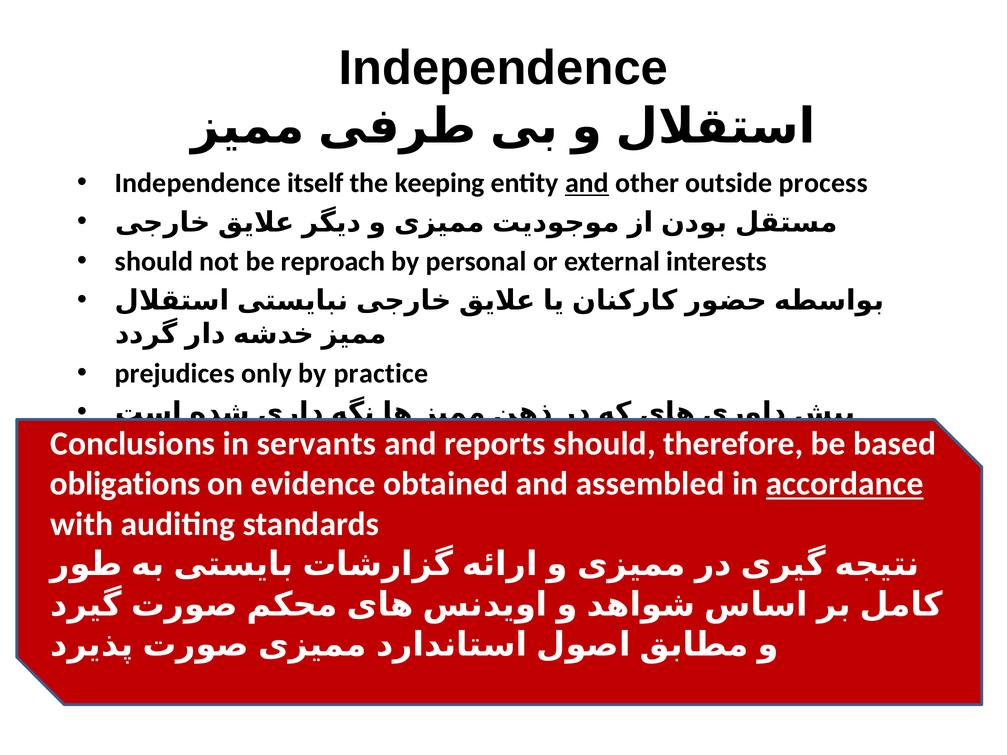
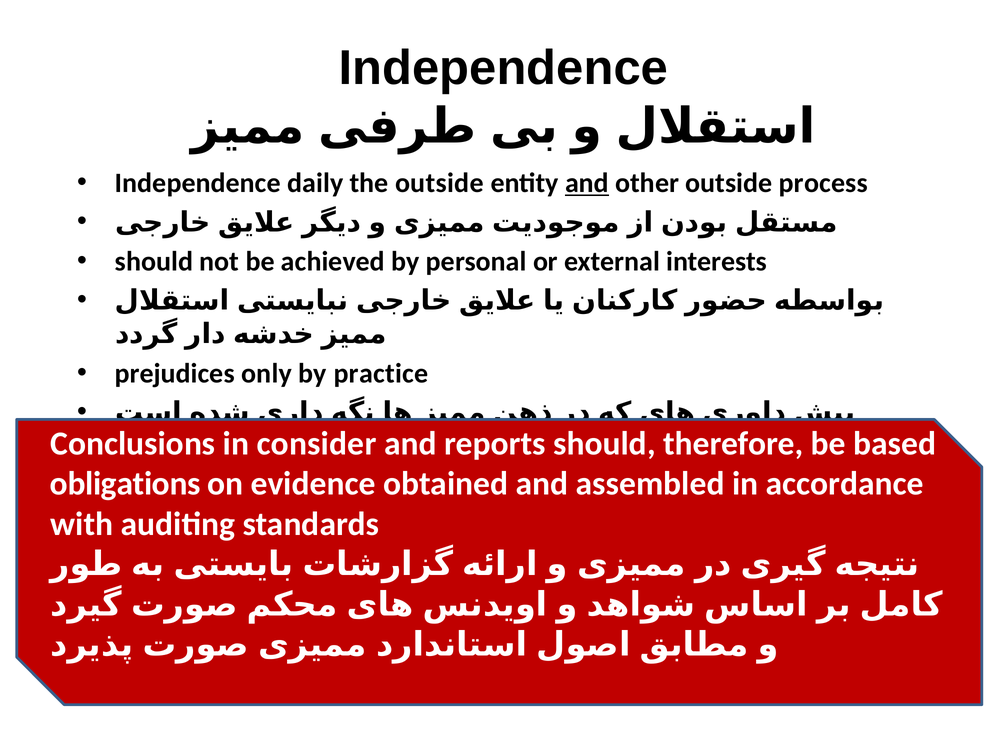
itself: itself -> daily (315, 183)
the keeping: keeping -> outside (439, 183)
reproach: reproach -> achieved (333, 262)
servants: servants -> consider (317, 444)
accordance underline: present -> none (845, 484)
